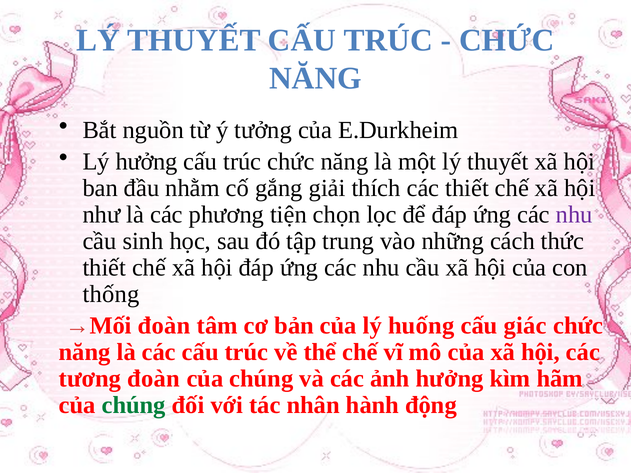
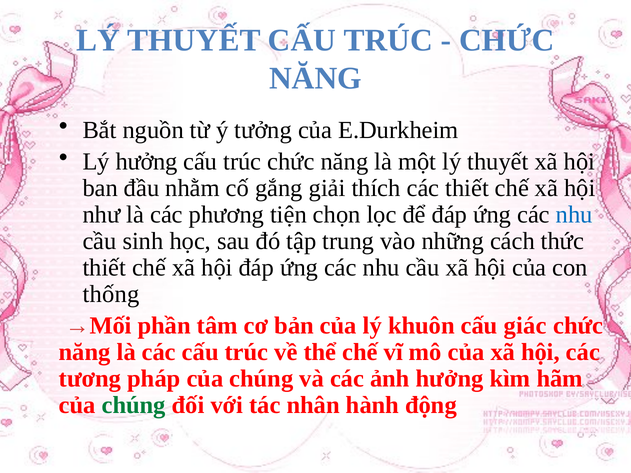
nhu colour: purple -> blue (574, 215)
→Mối đoàn: đoàn -> phần (164, 326)
huống: huống -> khuôn (421, 326)
tương đoàn: đoàn -> pháp (154, 379)
